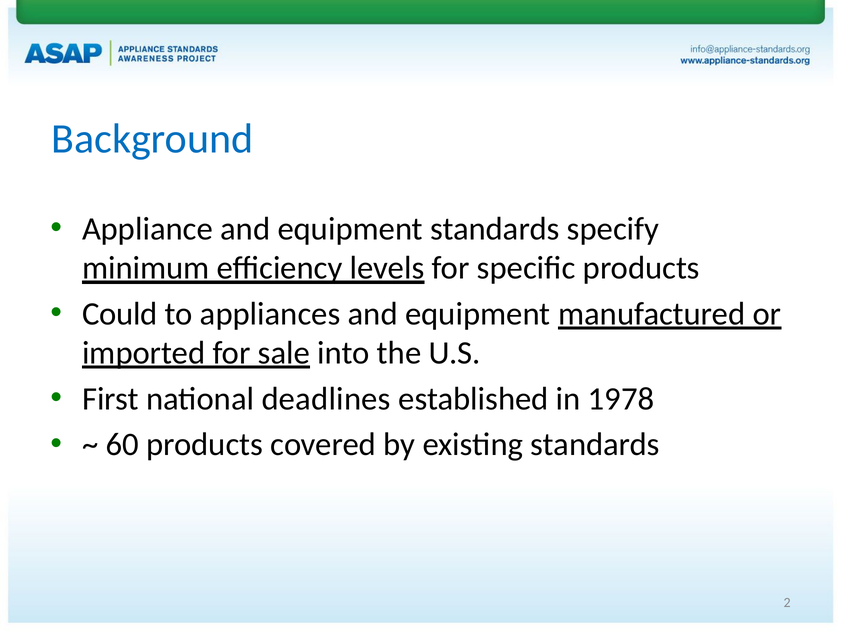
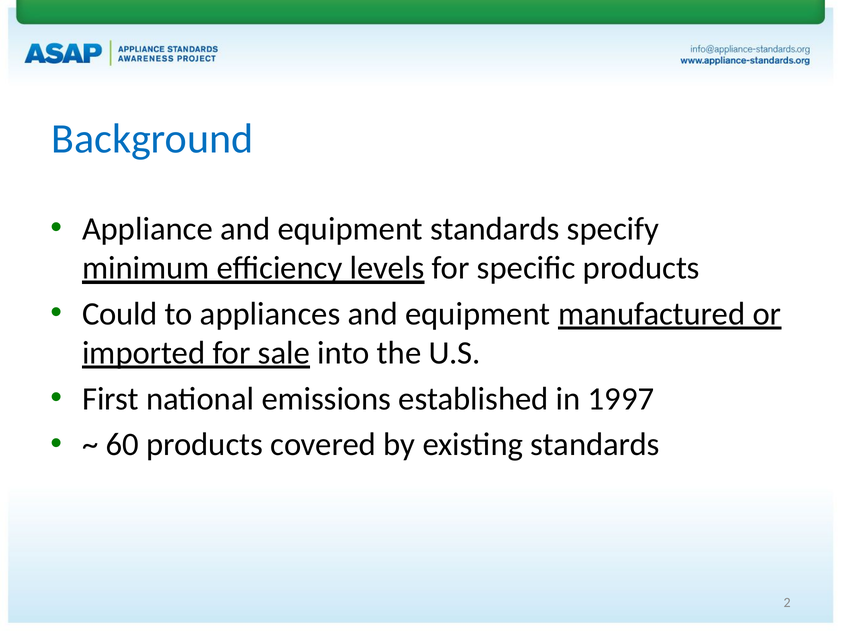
deadlines: deadlines -> emissions (326, 399)
1978: 1978 -> 1997 (621, 399)
